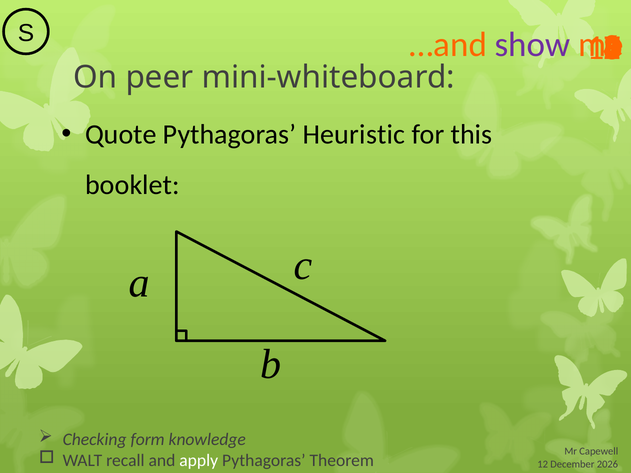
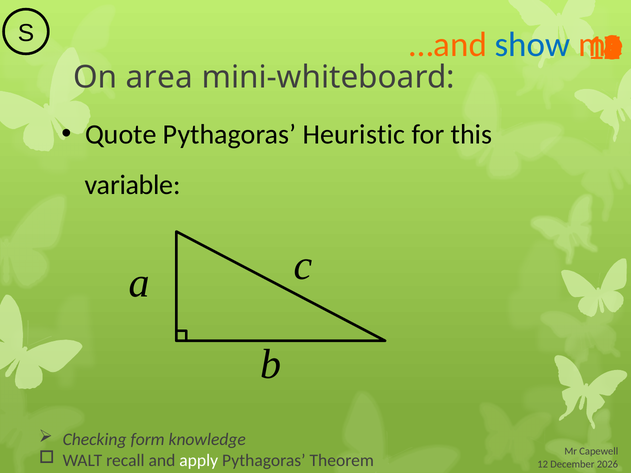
show colour: purple -> blue (533, 45)
peer: peer -> area (159, 78)
booklet: booklet -> variable (133, 185)
